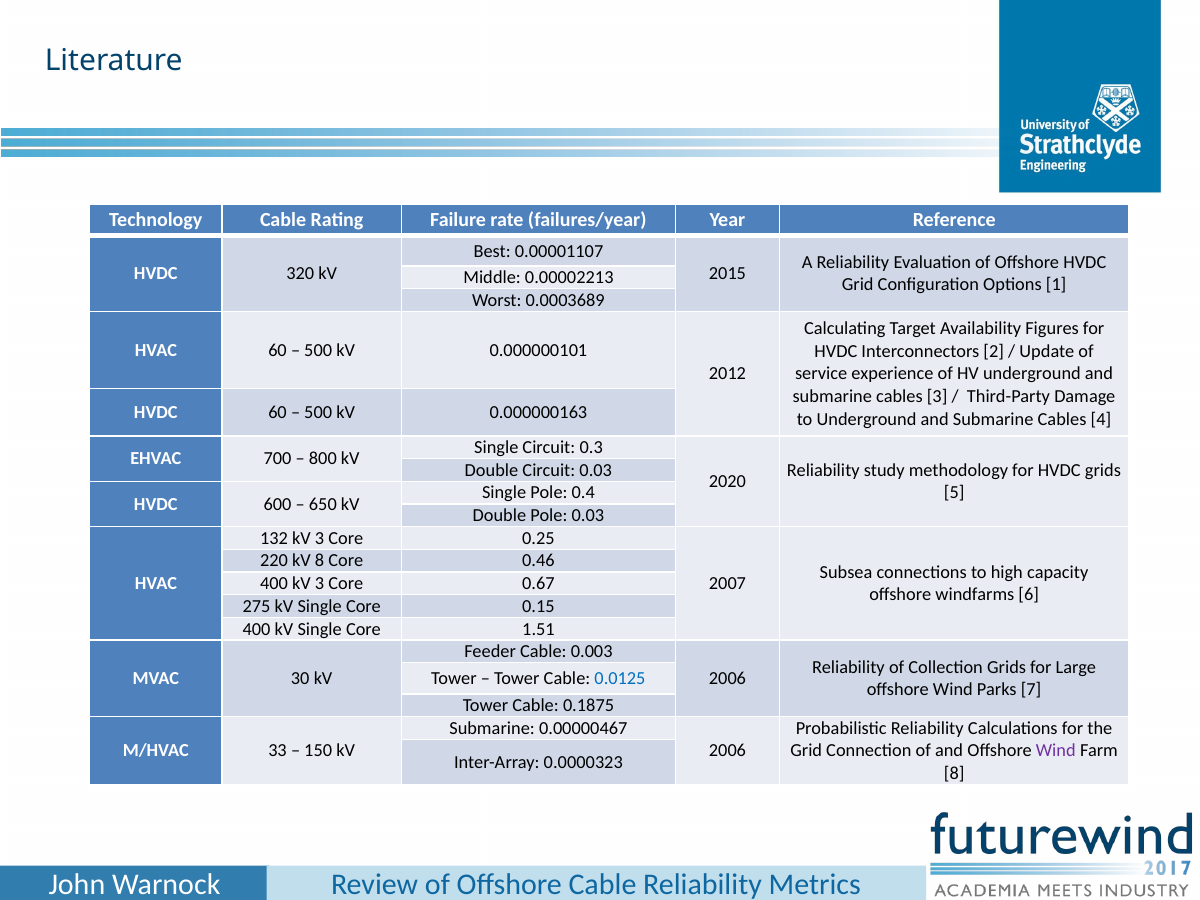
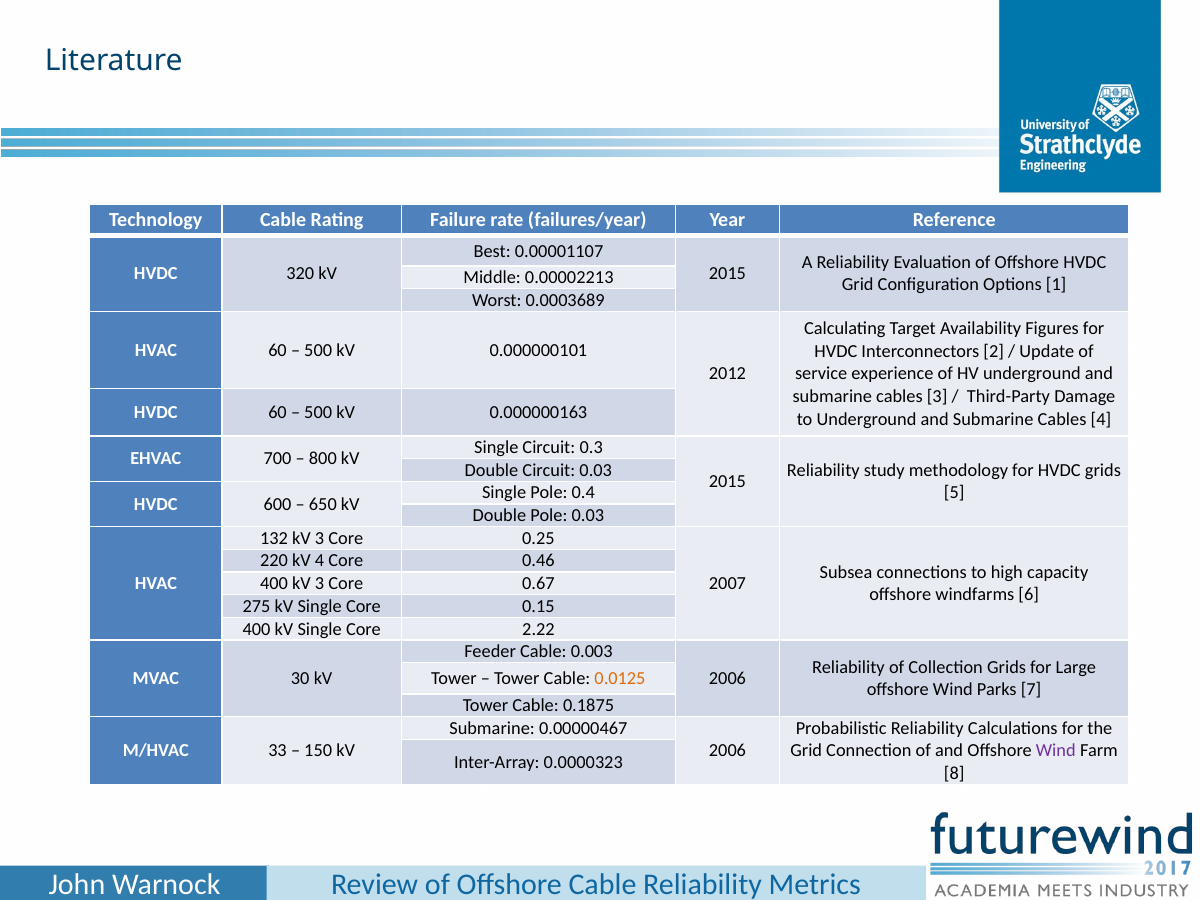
2020: 2020 -> 2015 (727, 482)
kV 8: 8 -> 4 (320, 561)
1.51: 1.51 -> 2.22 (538, 629)
0.0125 colour: blue -> orange (620, 679)
